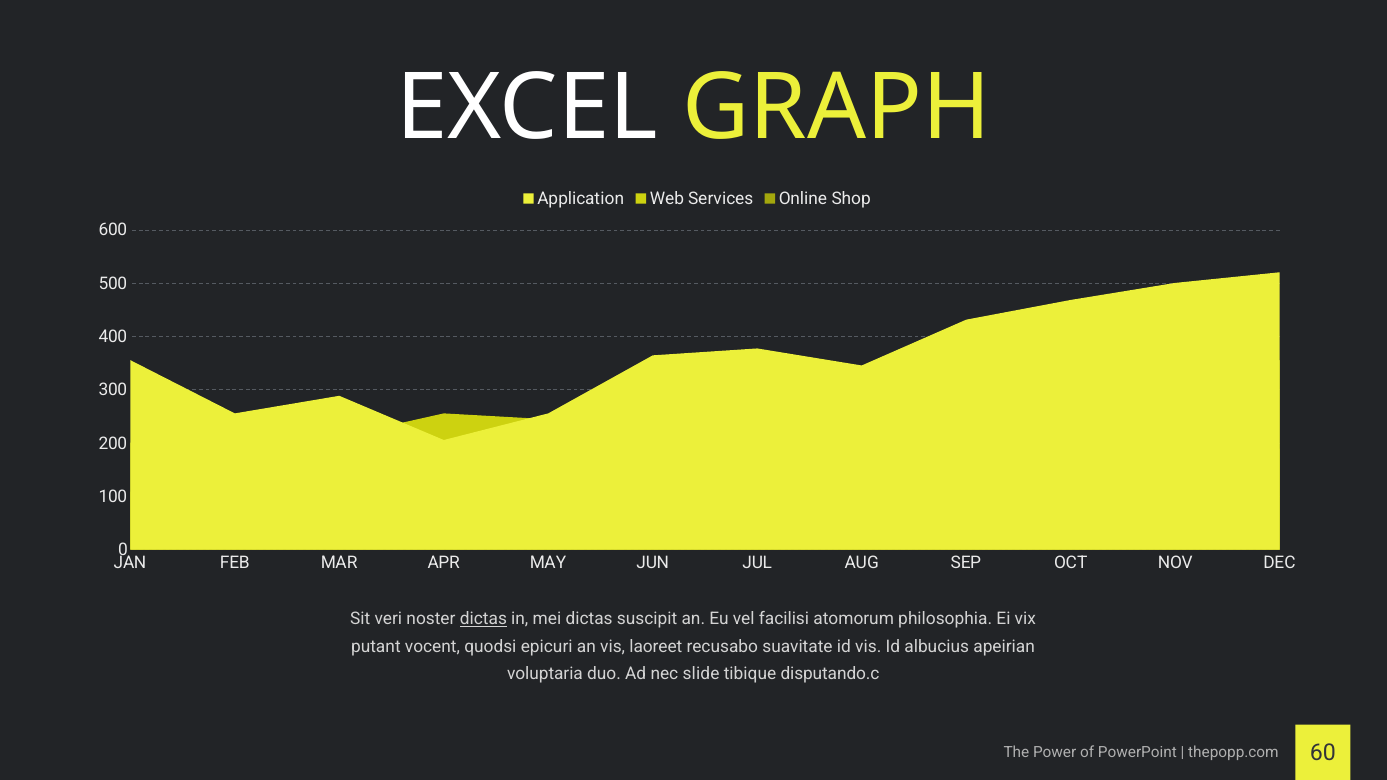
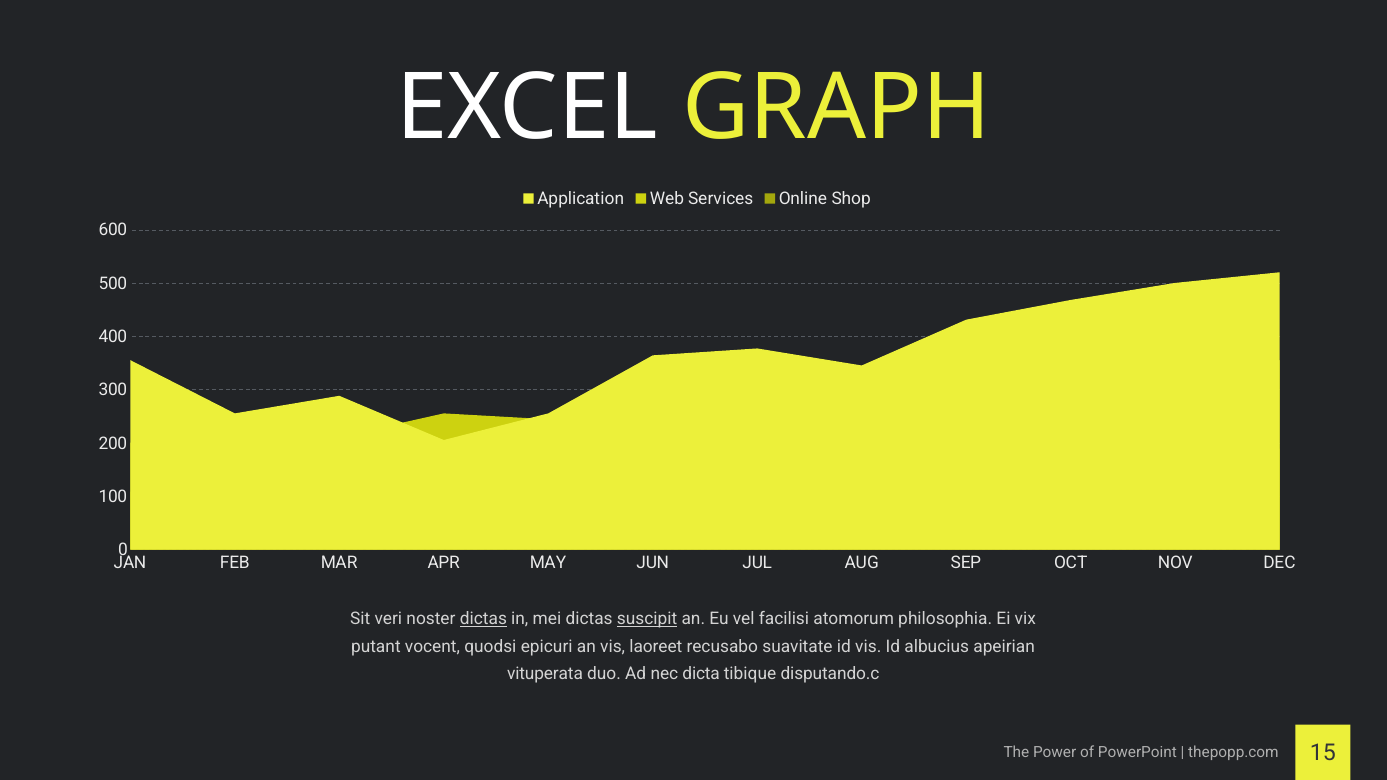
suscipit underline: none -> present (647, 619)
voluptaria: voluptaria -> vituperata (545, 673)
slide: slide -> dicta (701, 673)
60: 60 -> 15 (1323, 753)
